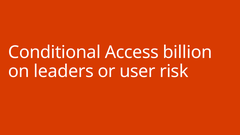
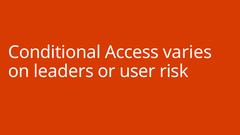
billion: billion -> varies (187, 52)
